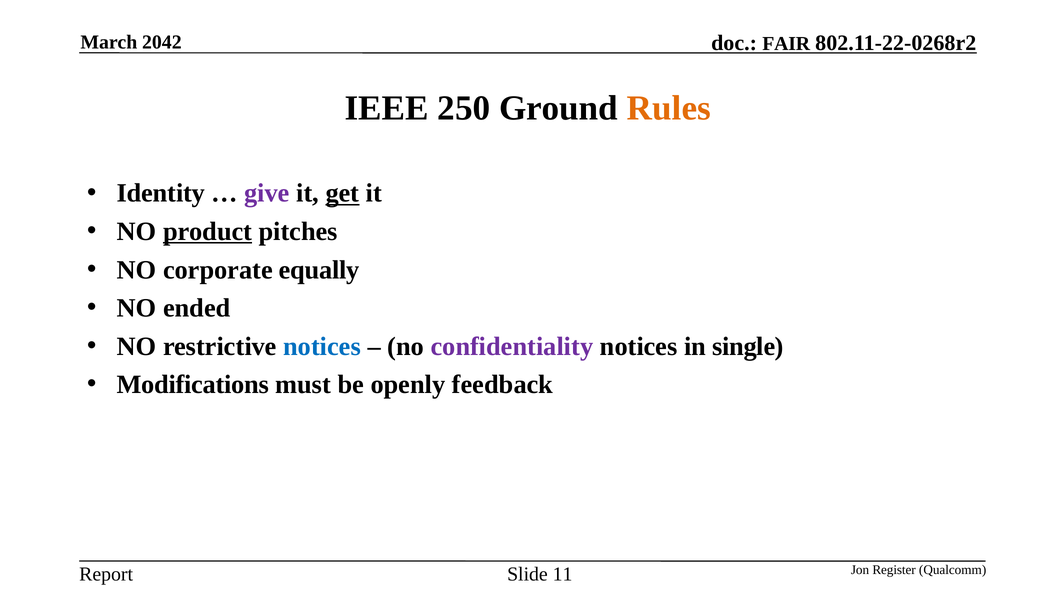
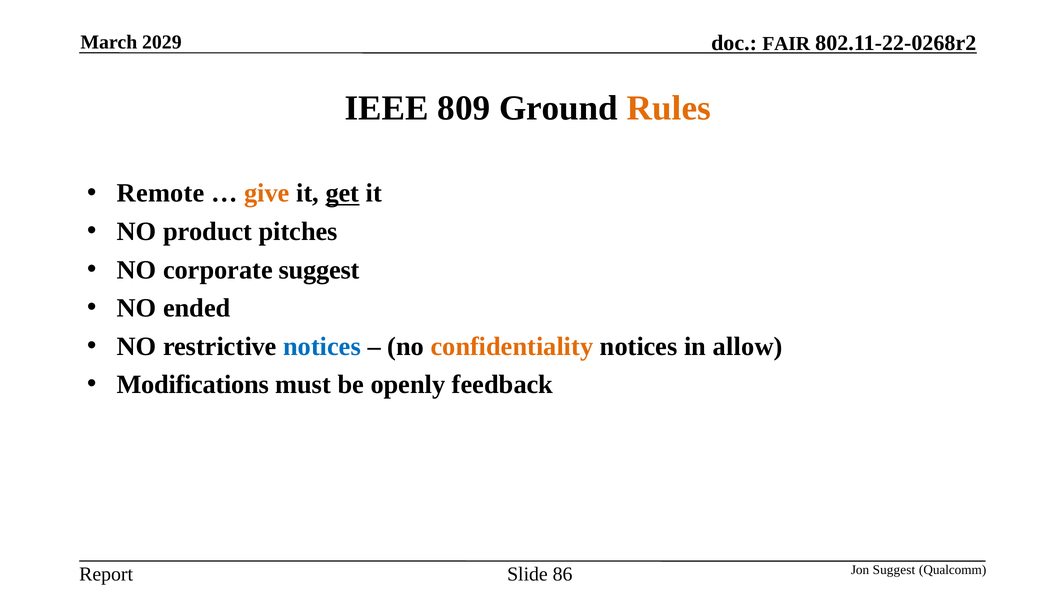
2042: 2042 -> 2029 (162, 42)
250: 250 -> 809 (464, 108)
Identity: Identity -> Remote (161, 193)
give colour: purple -> orange (267, 193)
product underline: present -> none (208, 232)
corporate equally: equally -> suggest (319, 270)
confidentiality colour: purple -> orange (512, 346)
single: single -> allow (748, 346)
11: 11 -> 86 (563, 574)
Jon Register: Register -> Suggest (894, 570)
